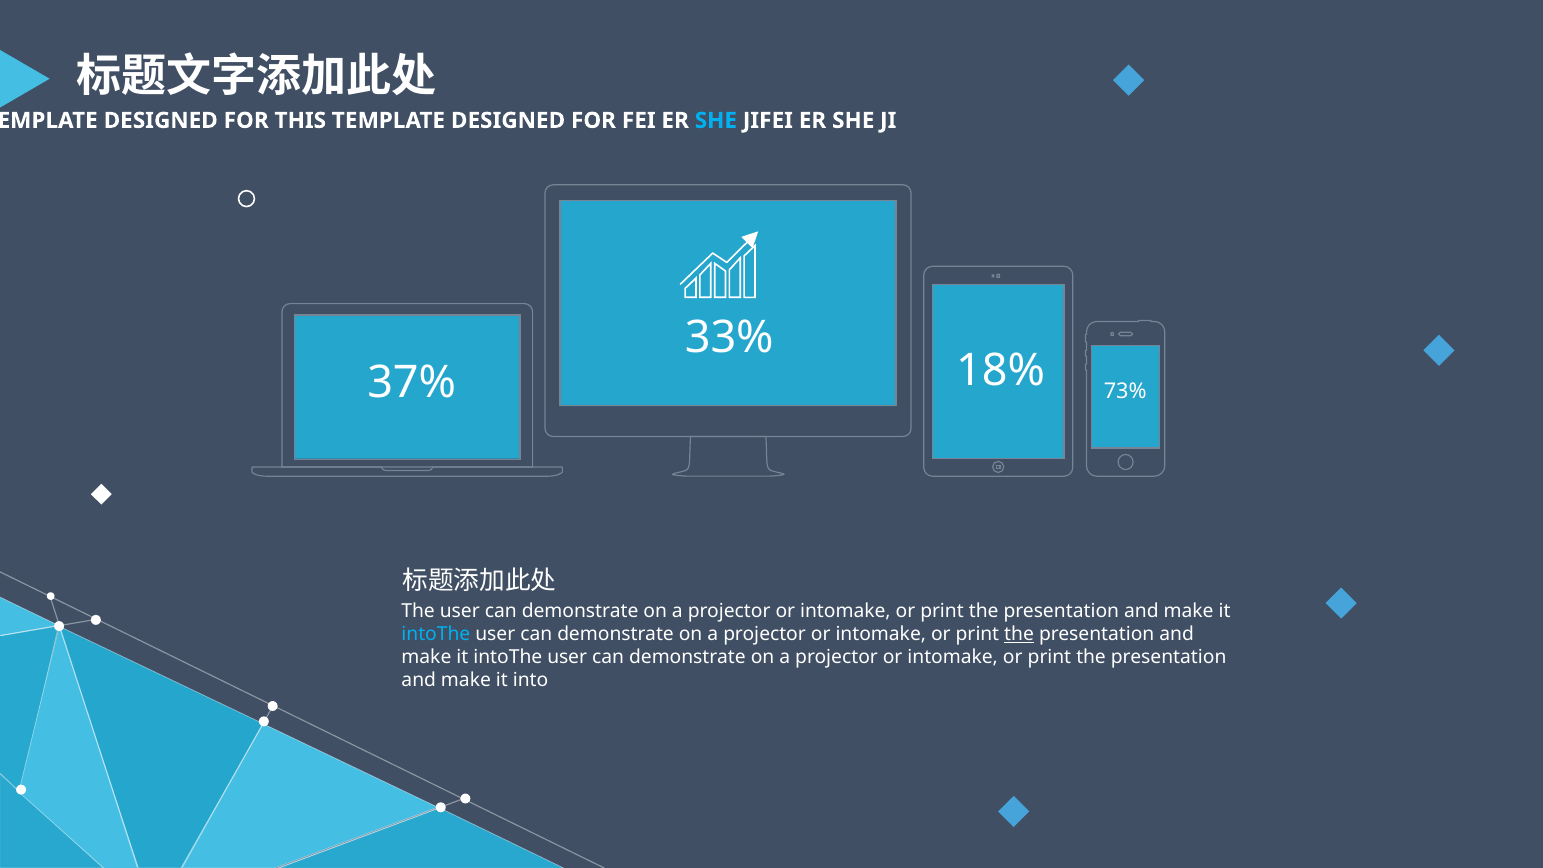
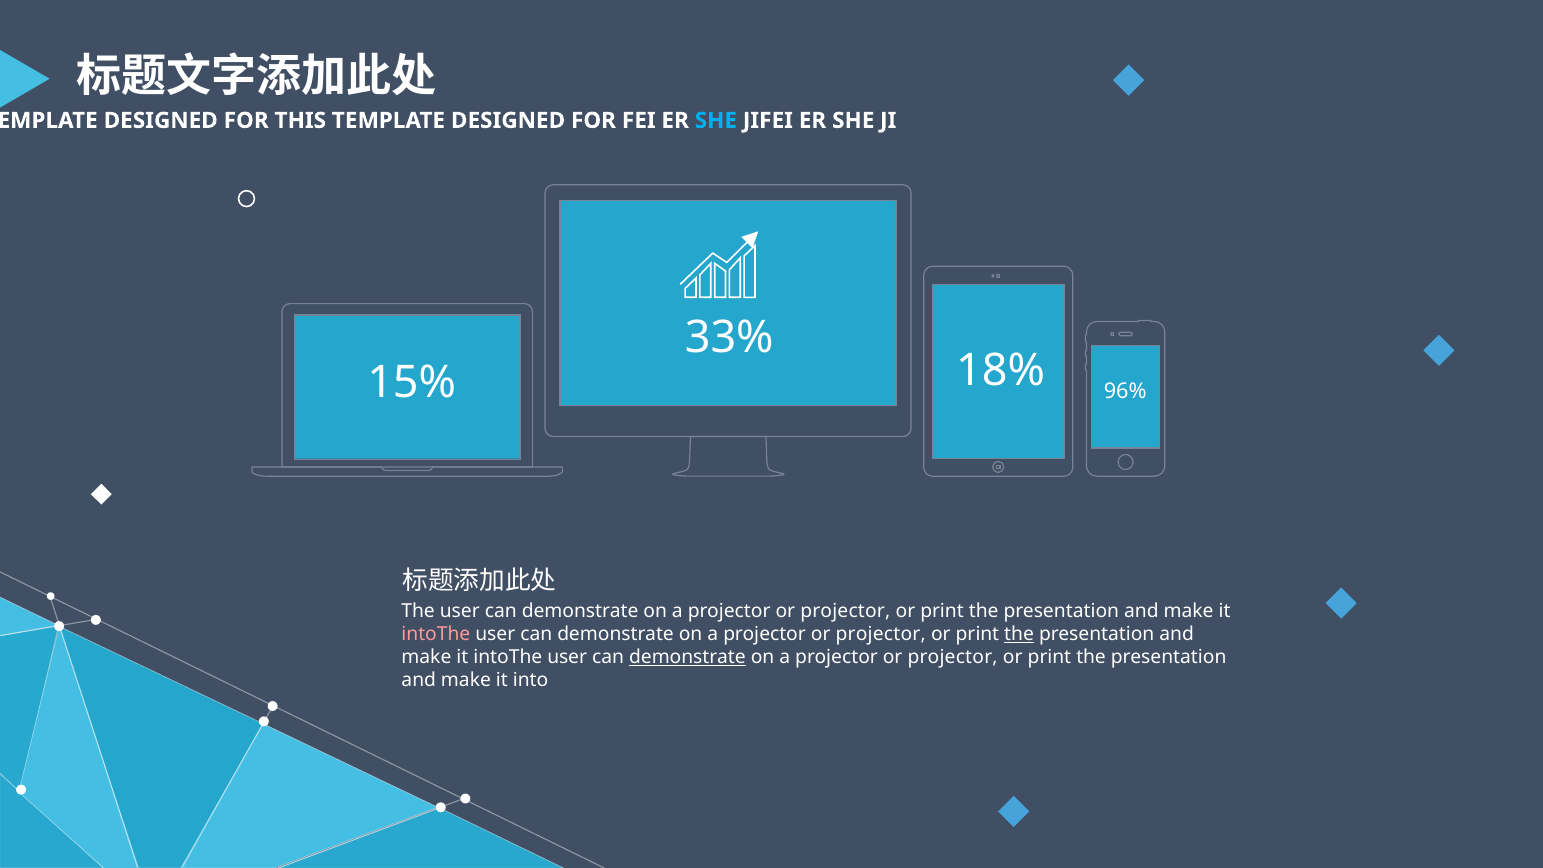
37%: 37% -> 15% (412, 382)
73%: 73% -> 96% (1125, 391)
intomake: intomake -> projector (845, 611)
intoThe colour: light blue -> pink (436, 634)
intomake: intomake -> projector (881, 634)
demonstrate underline: none -> present (687, 657)
intomake: intomake -> projector (953, 657)
